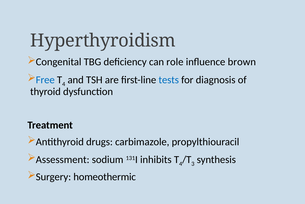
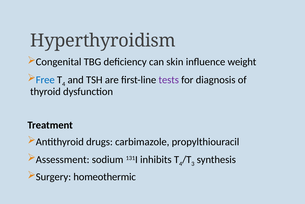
role: role -> skin (175, 62)
brown: brown -> weight (242, 62)
tests colour: blue -> purple (169, 80)
